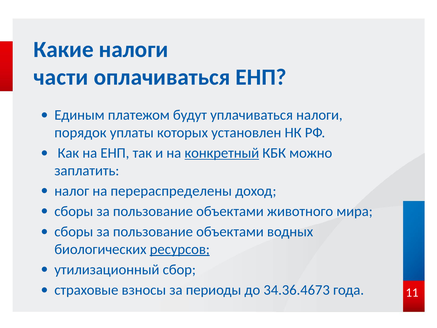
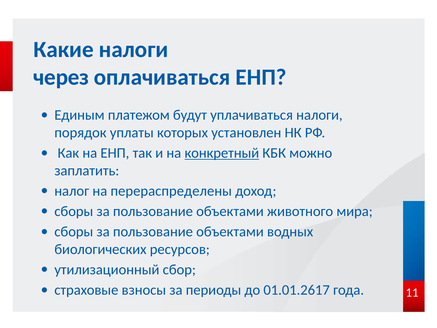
части: части -> через (61, 77)
ресурсов underline: present -> none (180, 249)
34.36.4673: 34.36.4673 -> 01.01.2617 (297, 290)
